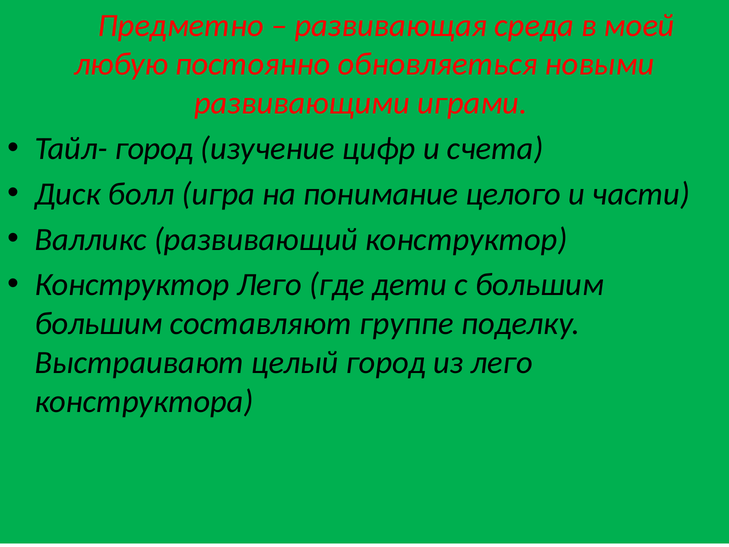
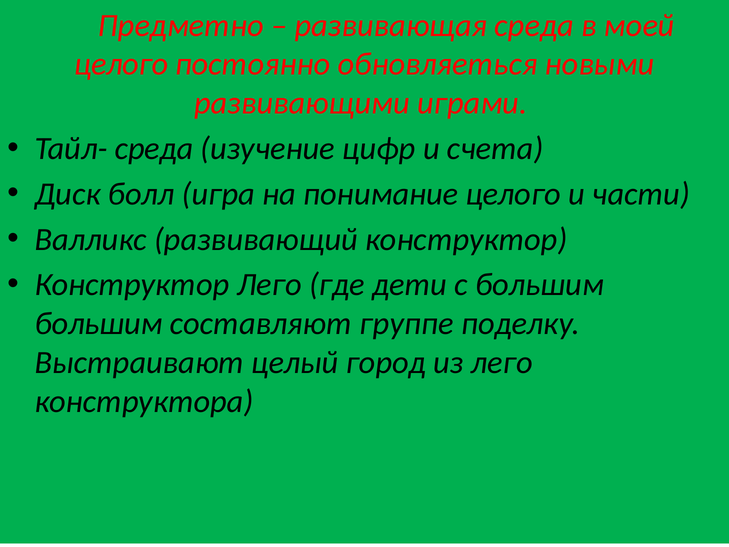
любую: любую -> целого (121, 64)
Тайл- город: город -> среда (154, 149)
